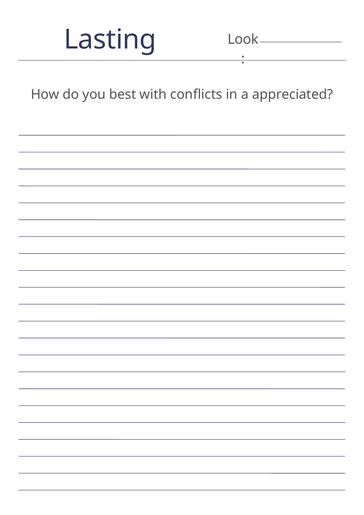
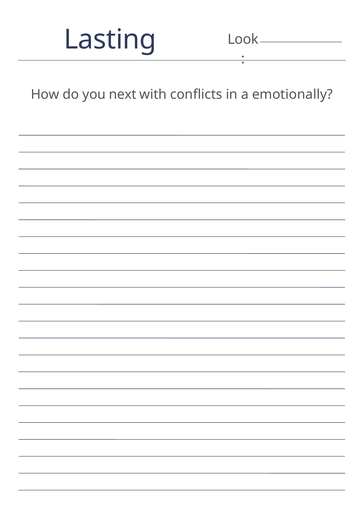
best: best -> next (123, 94)
appreciated: appreciated -> emotionally (292, 94)
